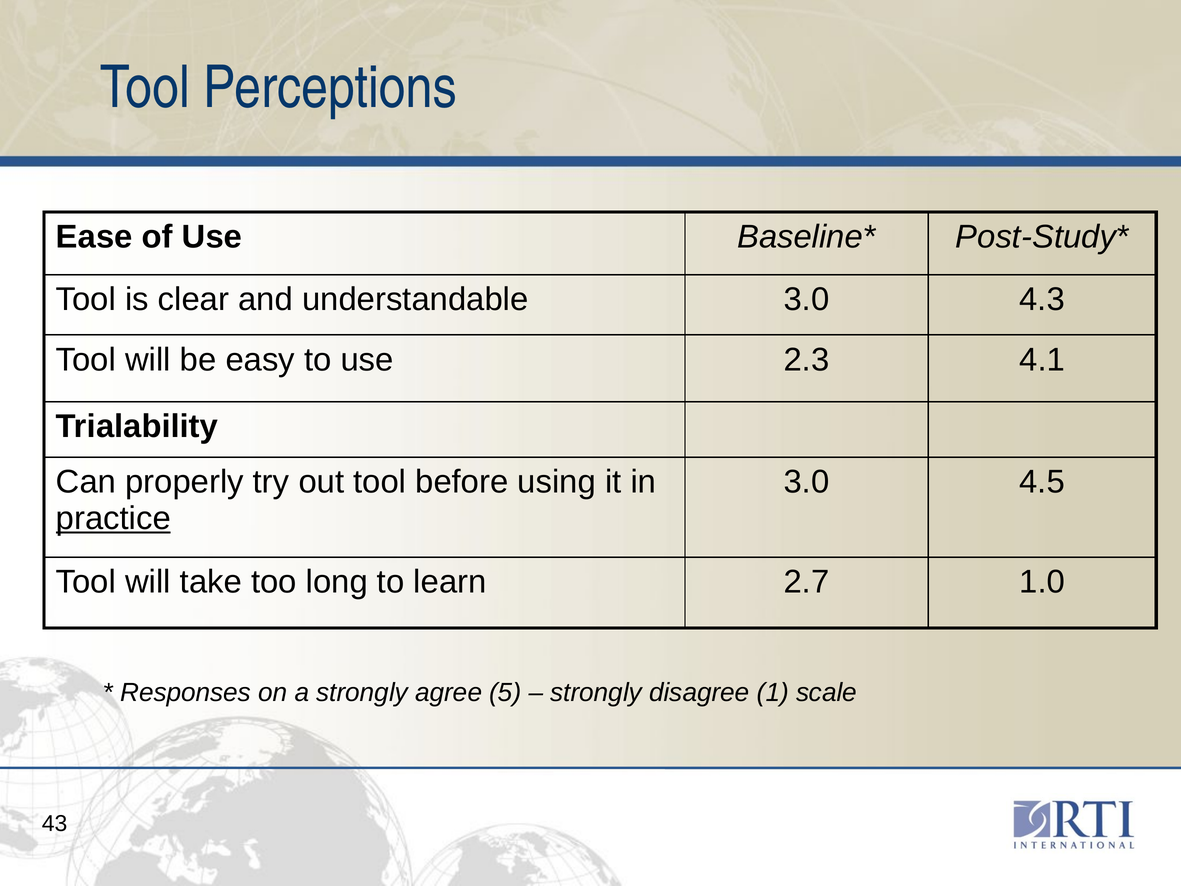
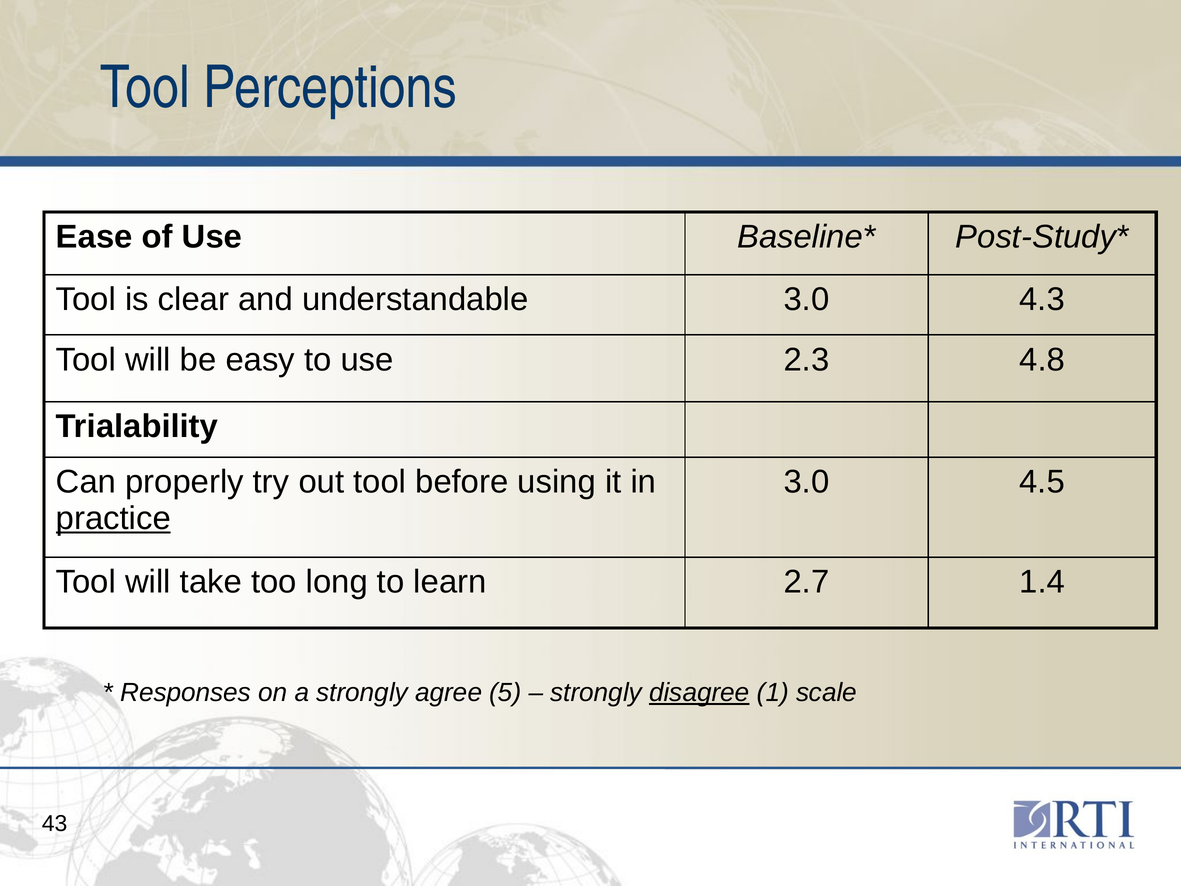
4.1: 4.1 -> 4.8 (1042, 360)
1.0: 1.0 -> 1.4 (1042, 582)
disagree underline: none -> present (699, 693)
